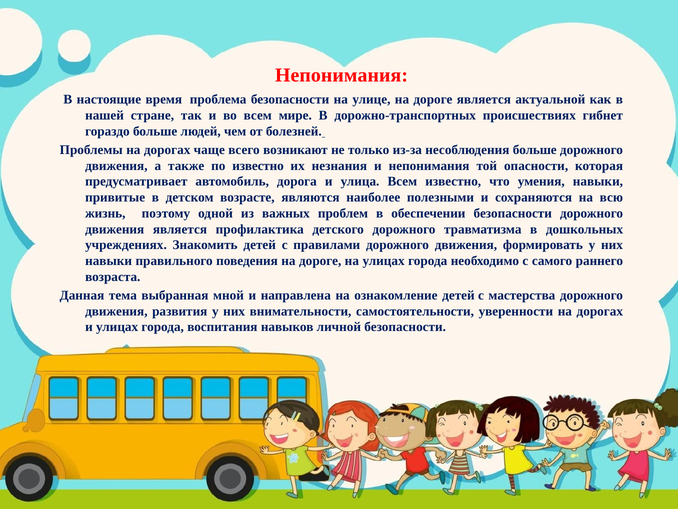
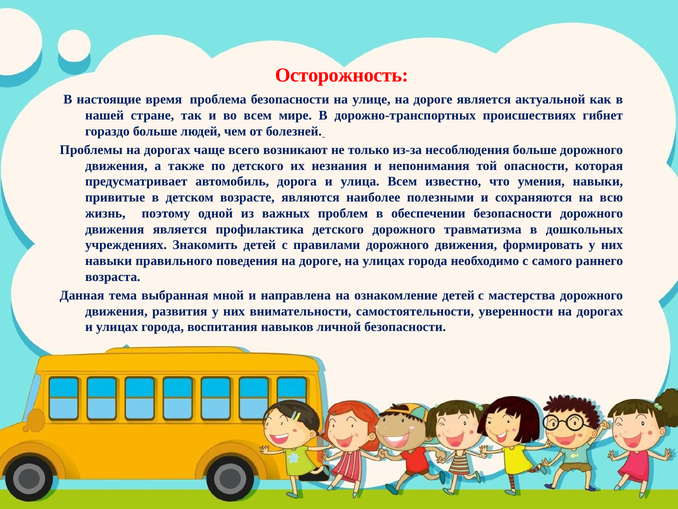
Непонимания: Непонимания -> Осторожность (342, 75)
по известно: известно -> детского (258, 166)
